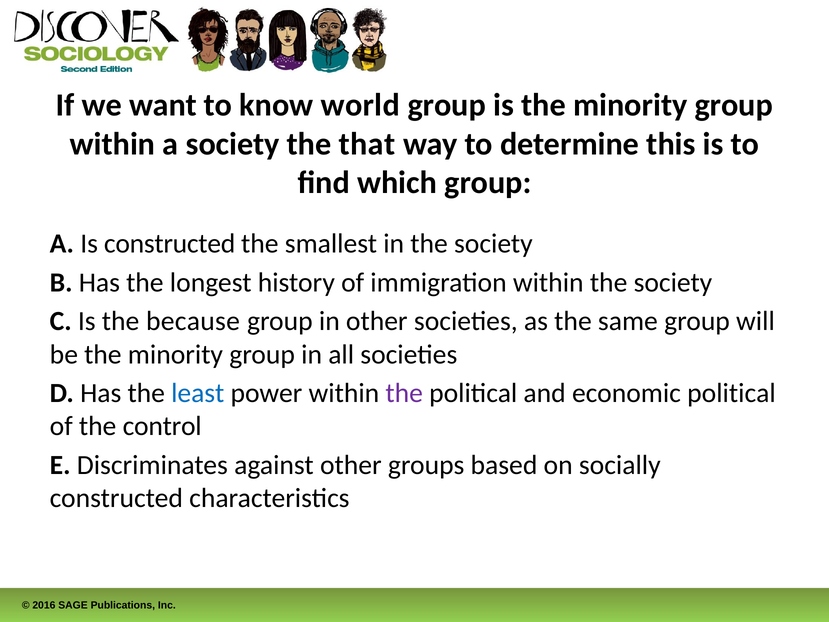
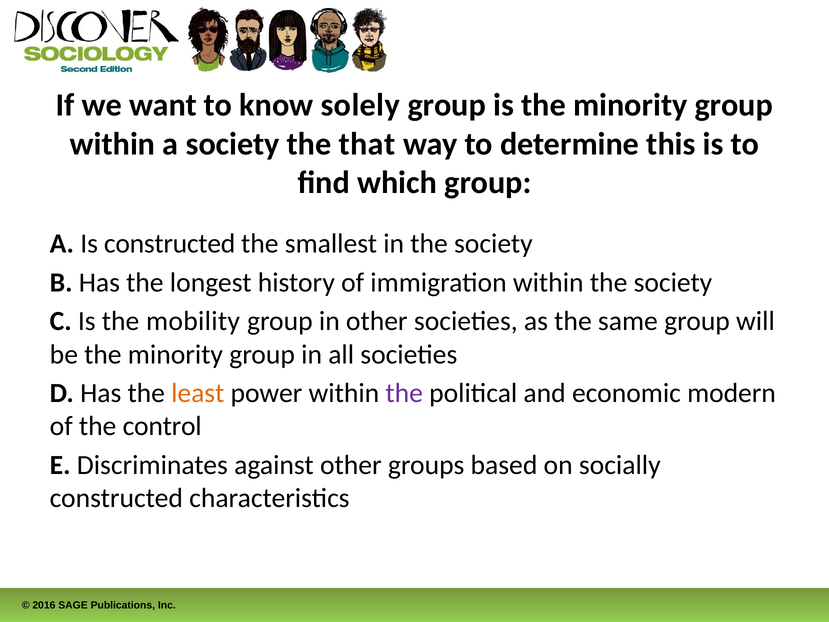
world: world -> solely (360, 105)
because: because -> mobility (193, 321)
least colour: blue -> orange (198, 393)
economic political: political -> modern (731, 393)
